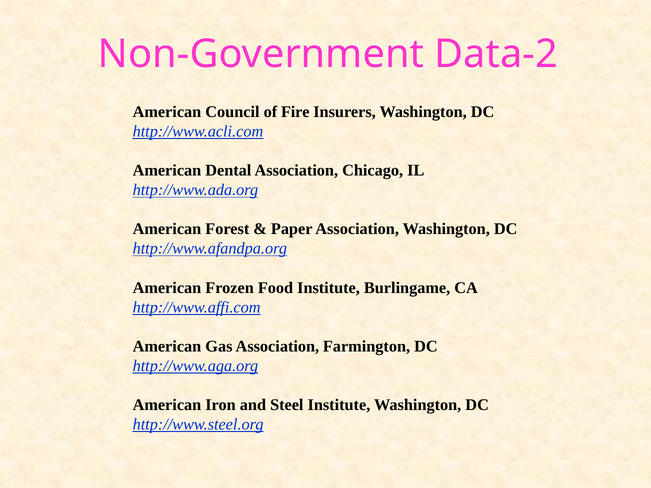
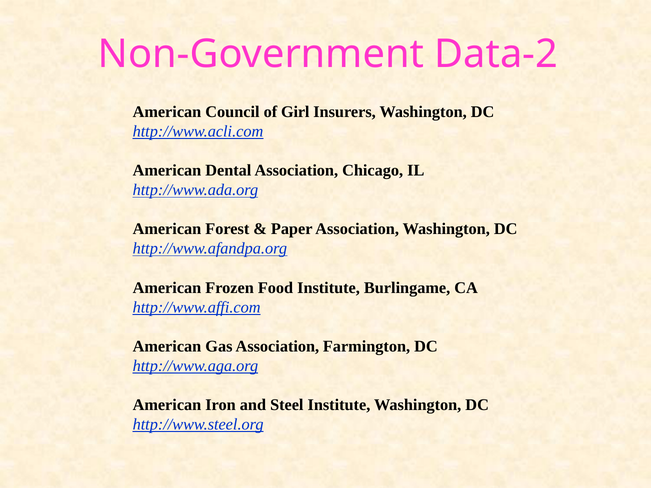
Fire: Fire -> Girl (295, 112)
